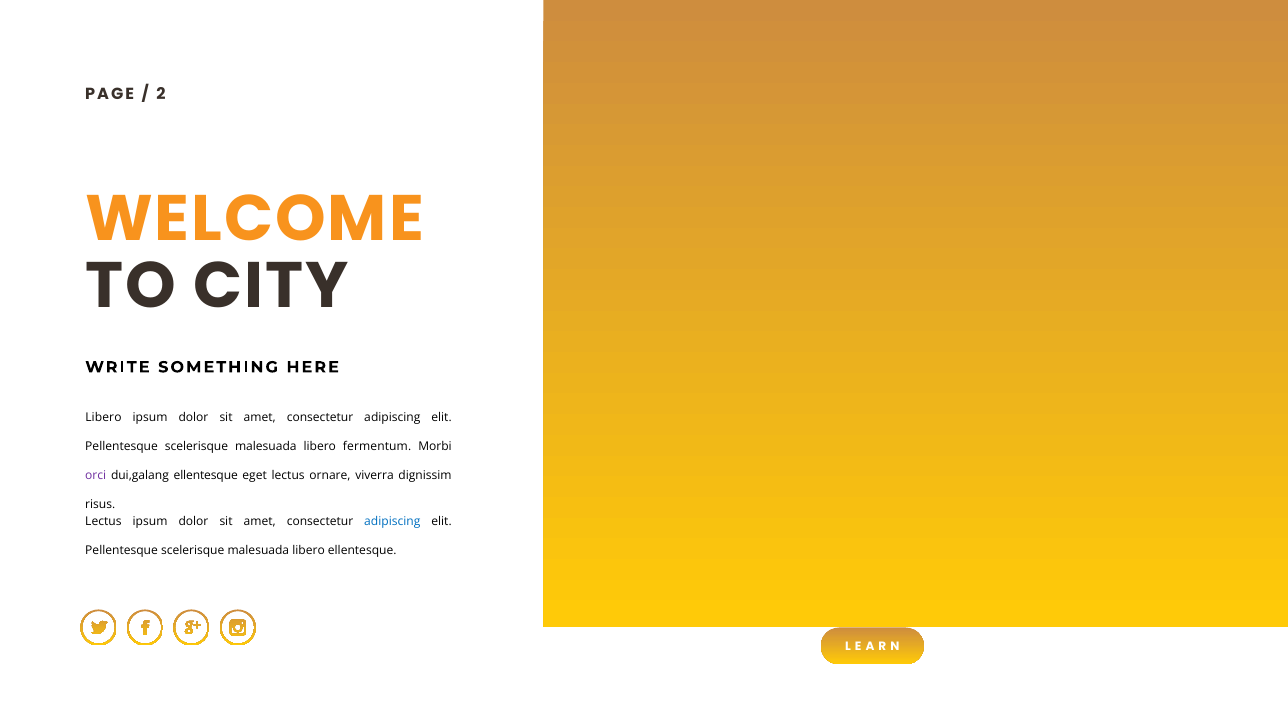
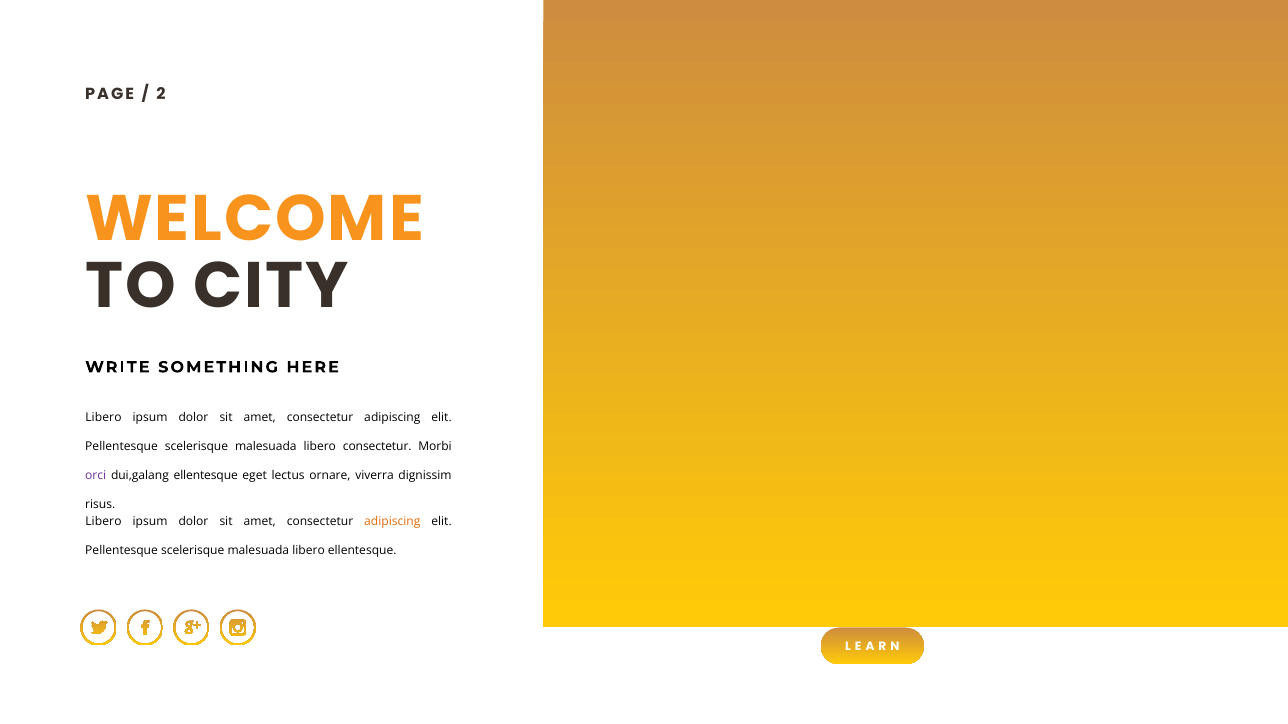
libero fermentum: fermentum -> consectetur (377, 447)
Lectus: Lectus -> Libero (103, 521)
adipiscing colour: blue -> orange (392, 521)
